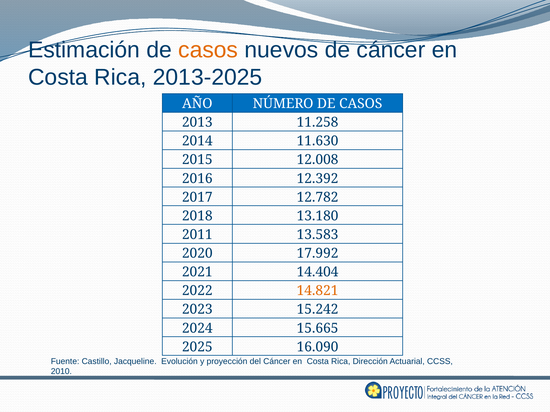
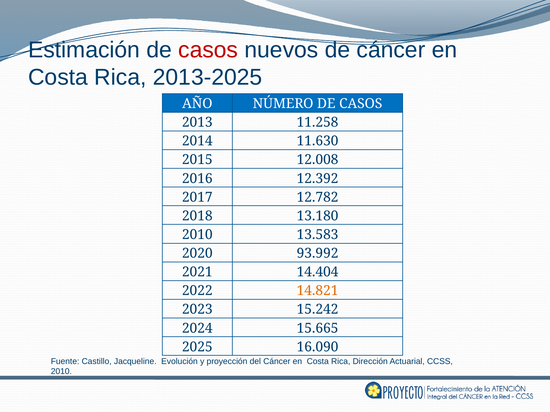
casos colour: orange -> red (208, 50)
2011: 2011 -> 2010 (197, 235)
17.992: 17.992 -> 93.992 (318, 254)
